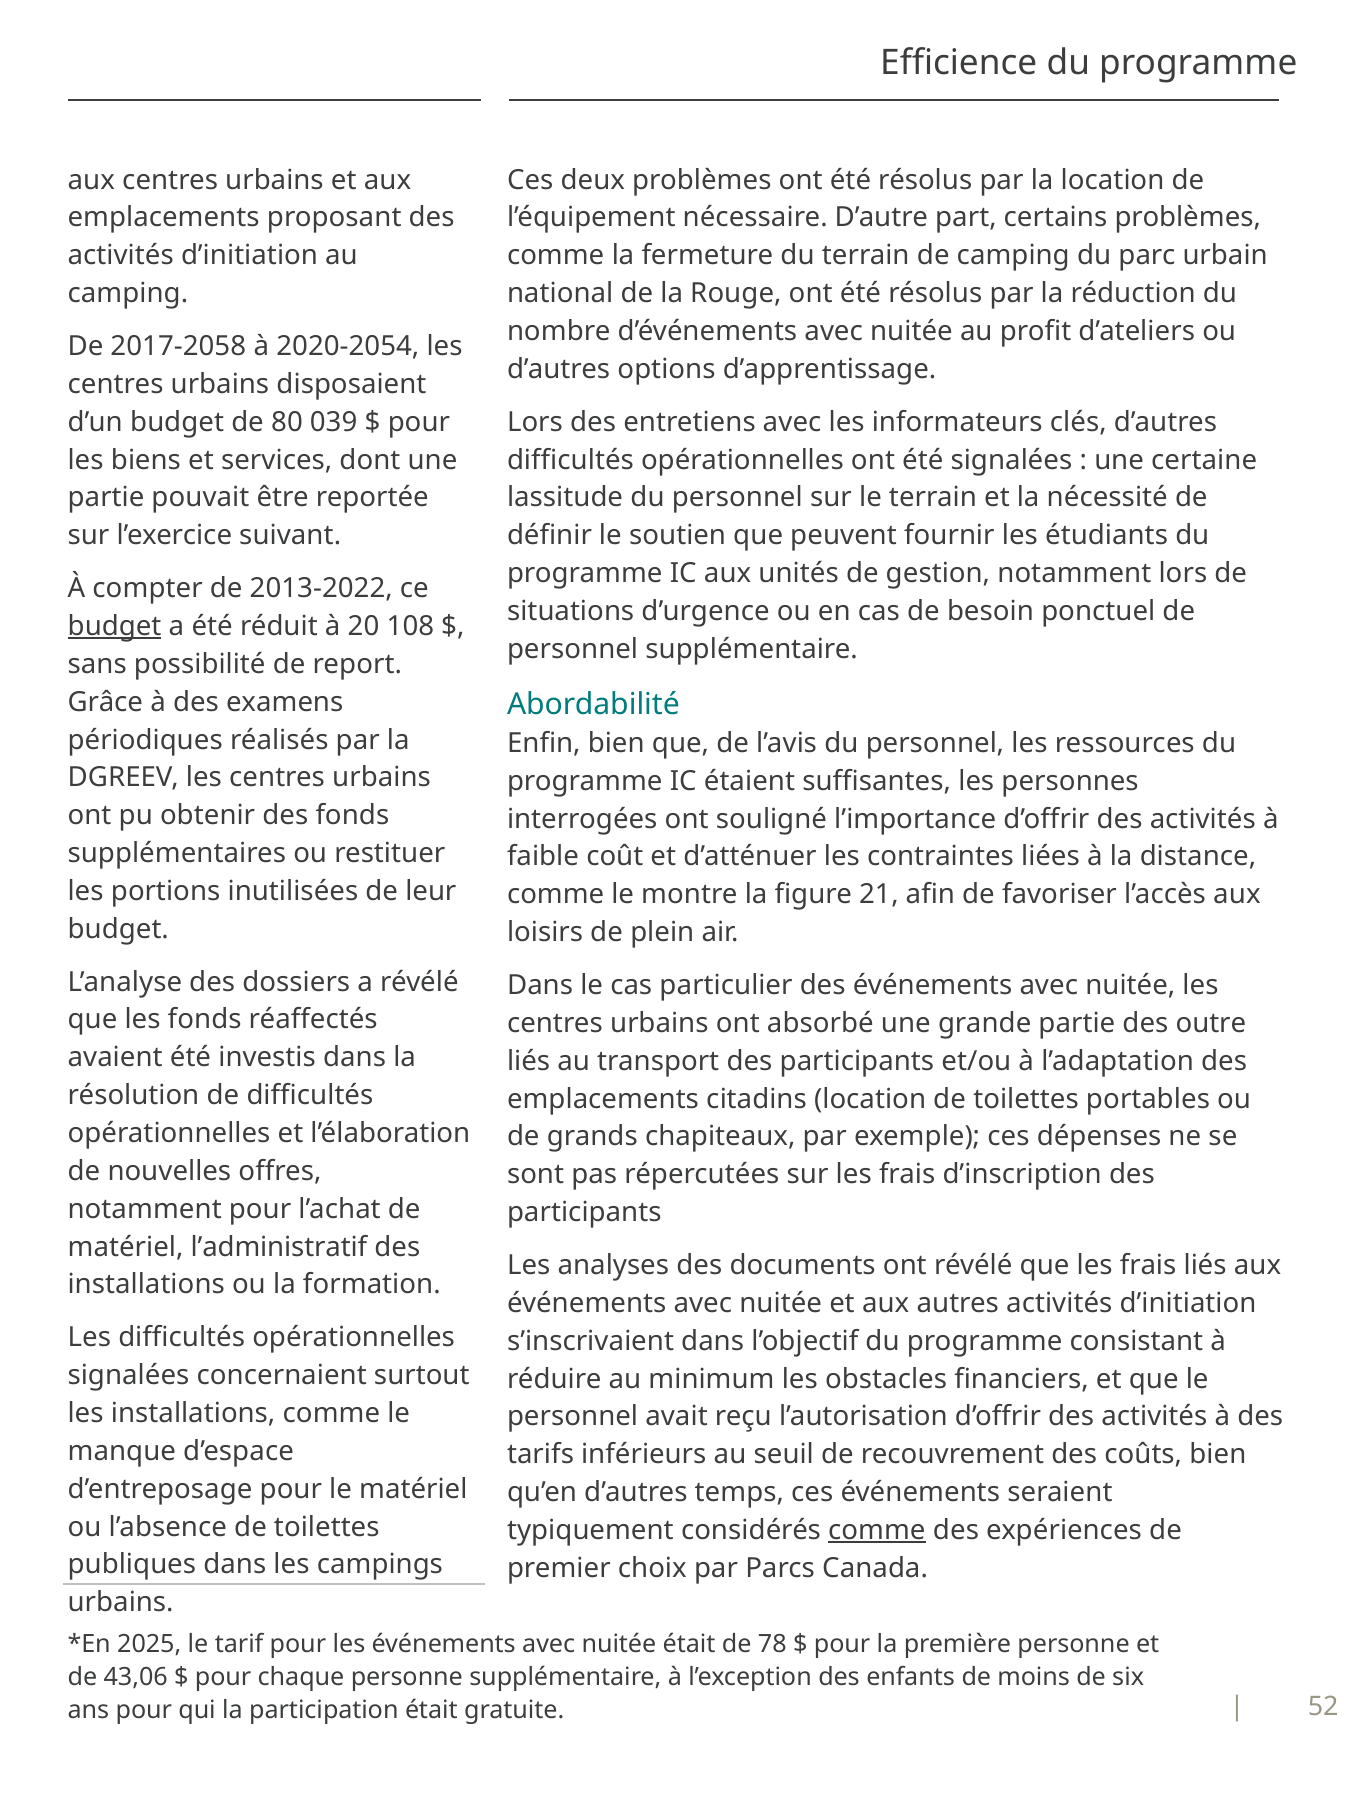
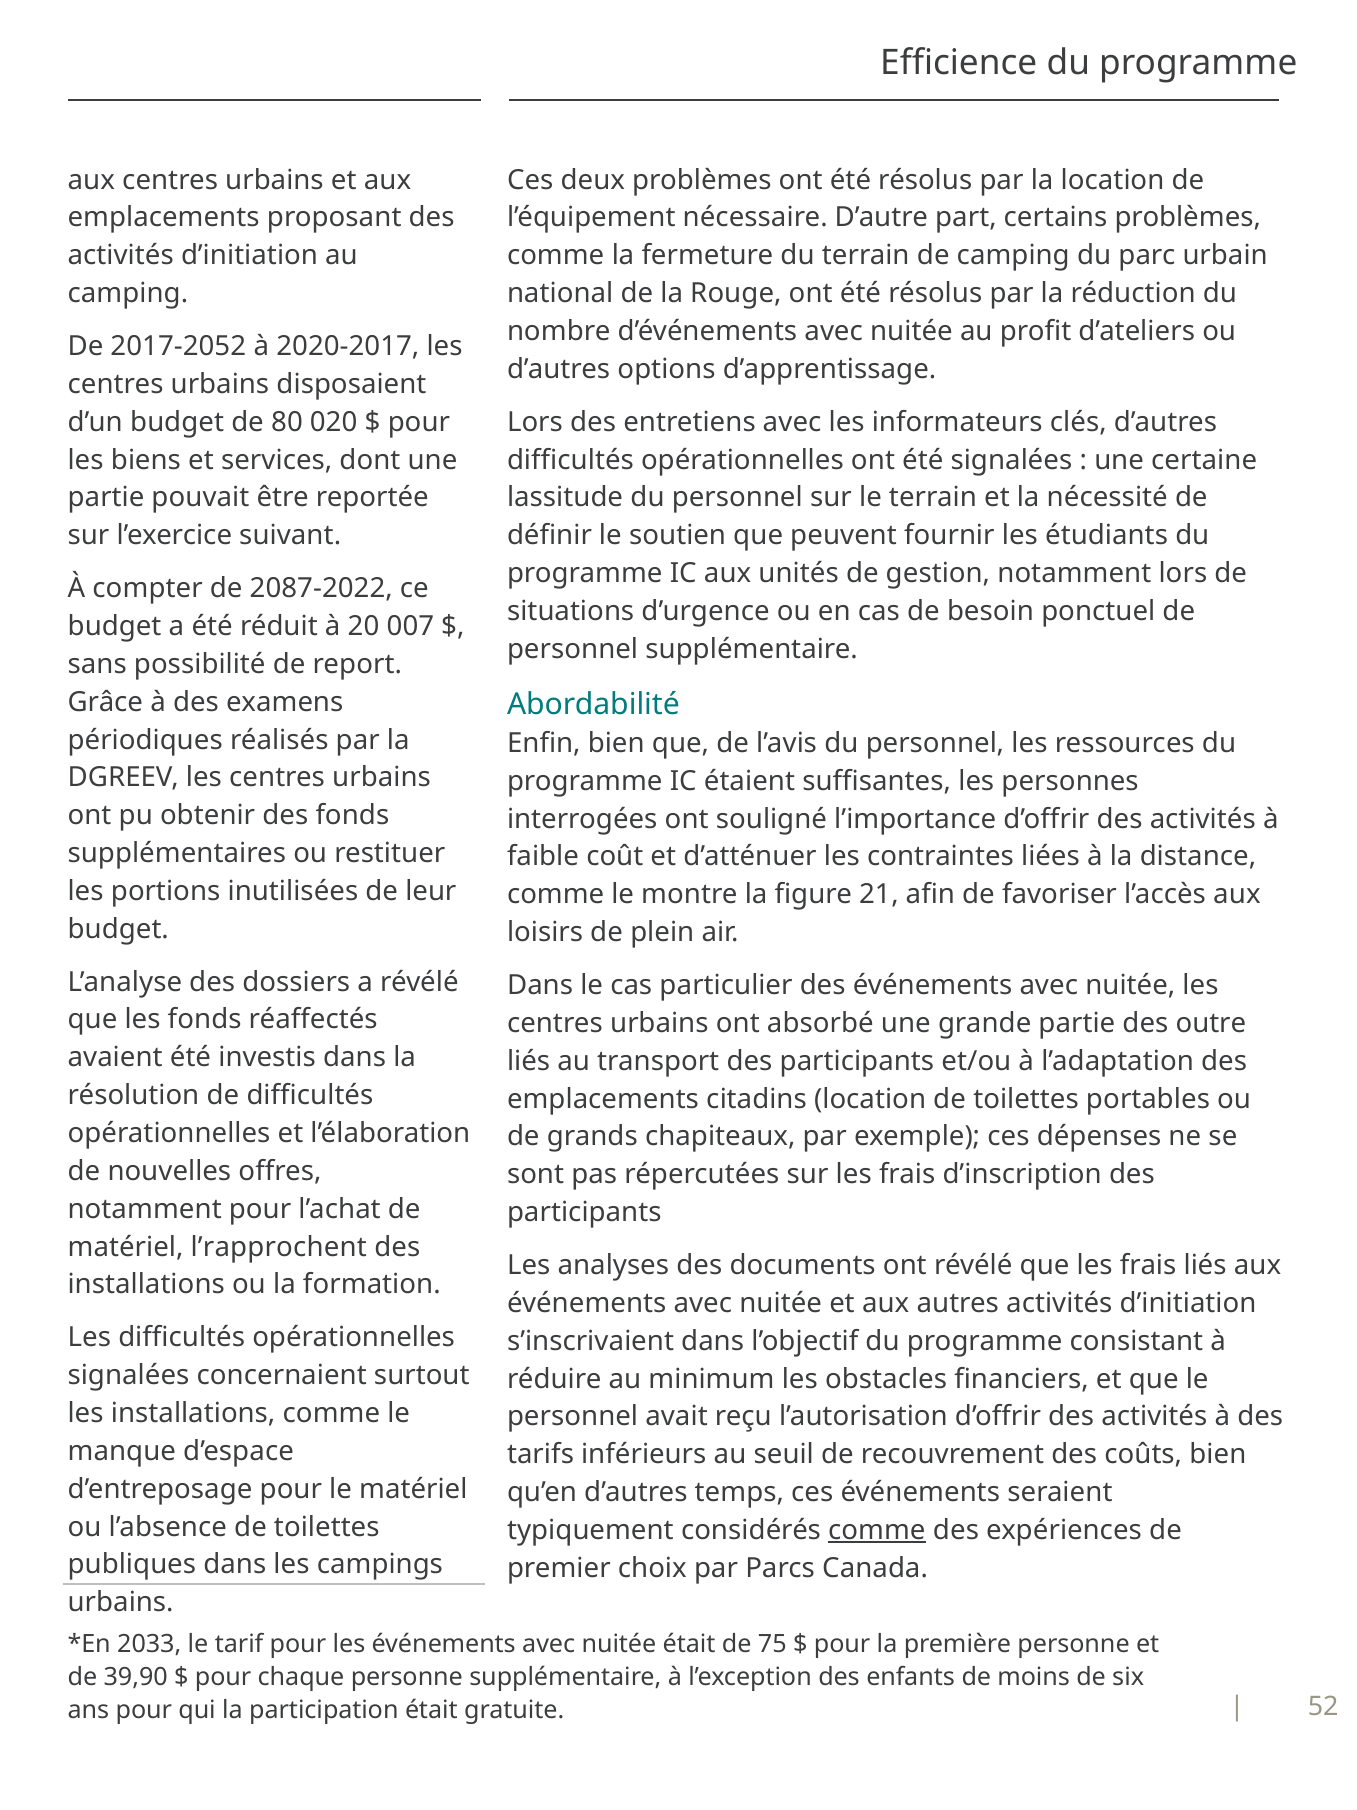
2017-2058: 2017-2058 -> 2017-2052 (178, 346)
2020-2054: 2020-2054 -> 2020-2017 (348, 346)
039: 039 -> 020 (334, 422)
2013-2022: 2013-2022 -> 2087-2022 (321, 588)
budget underline: present -> none (115, 626)
108: 108 -> 007 (410, 626)
l’administratif: l’administratif -> l’rapprochent (279, 1246)
2025: 2025 -> 2033 (149, 1644)
78: 78 -> 75 (772, 1644)
43,06: 43,06 -> 39,90 (136, 1677)
